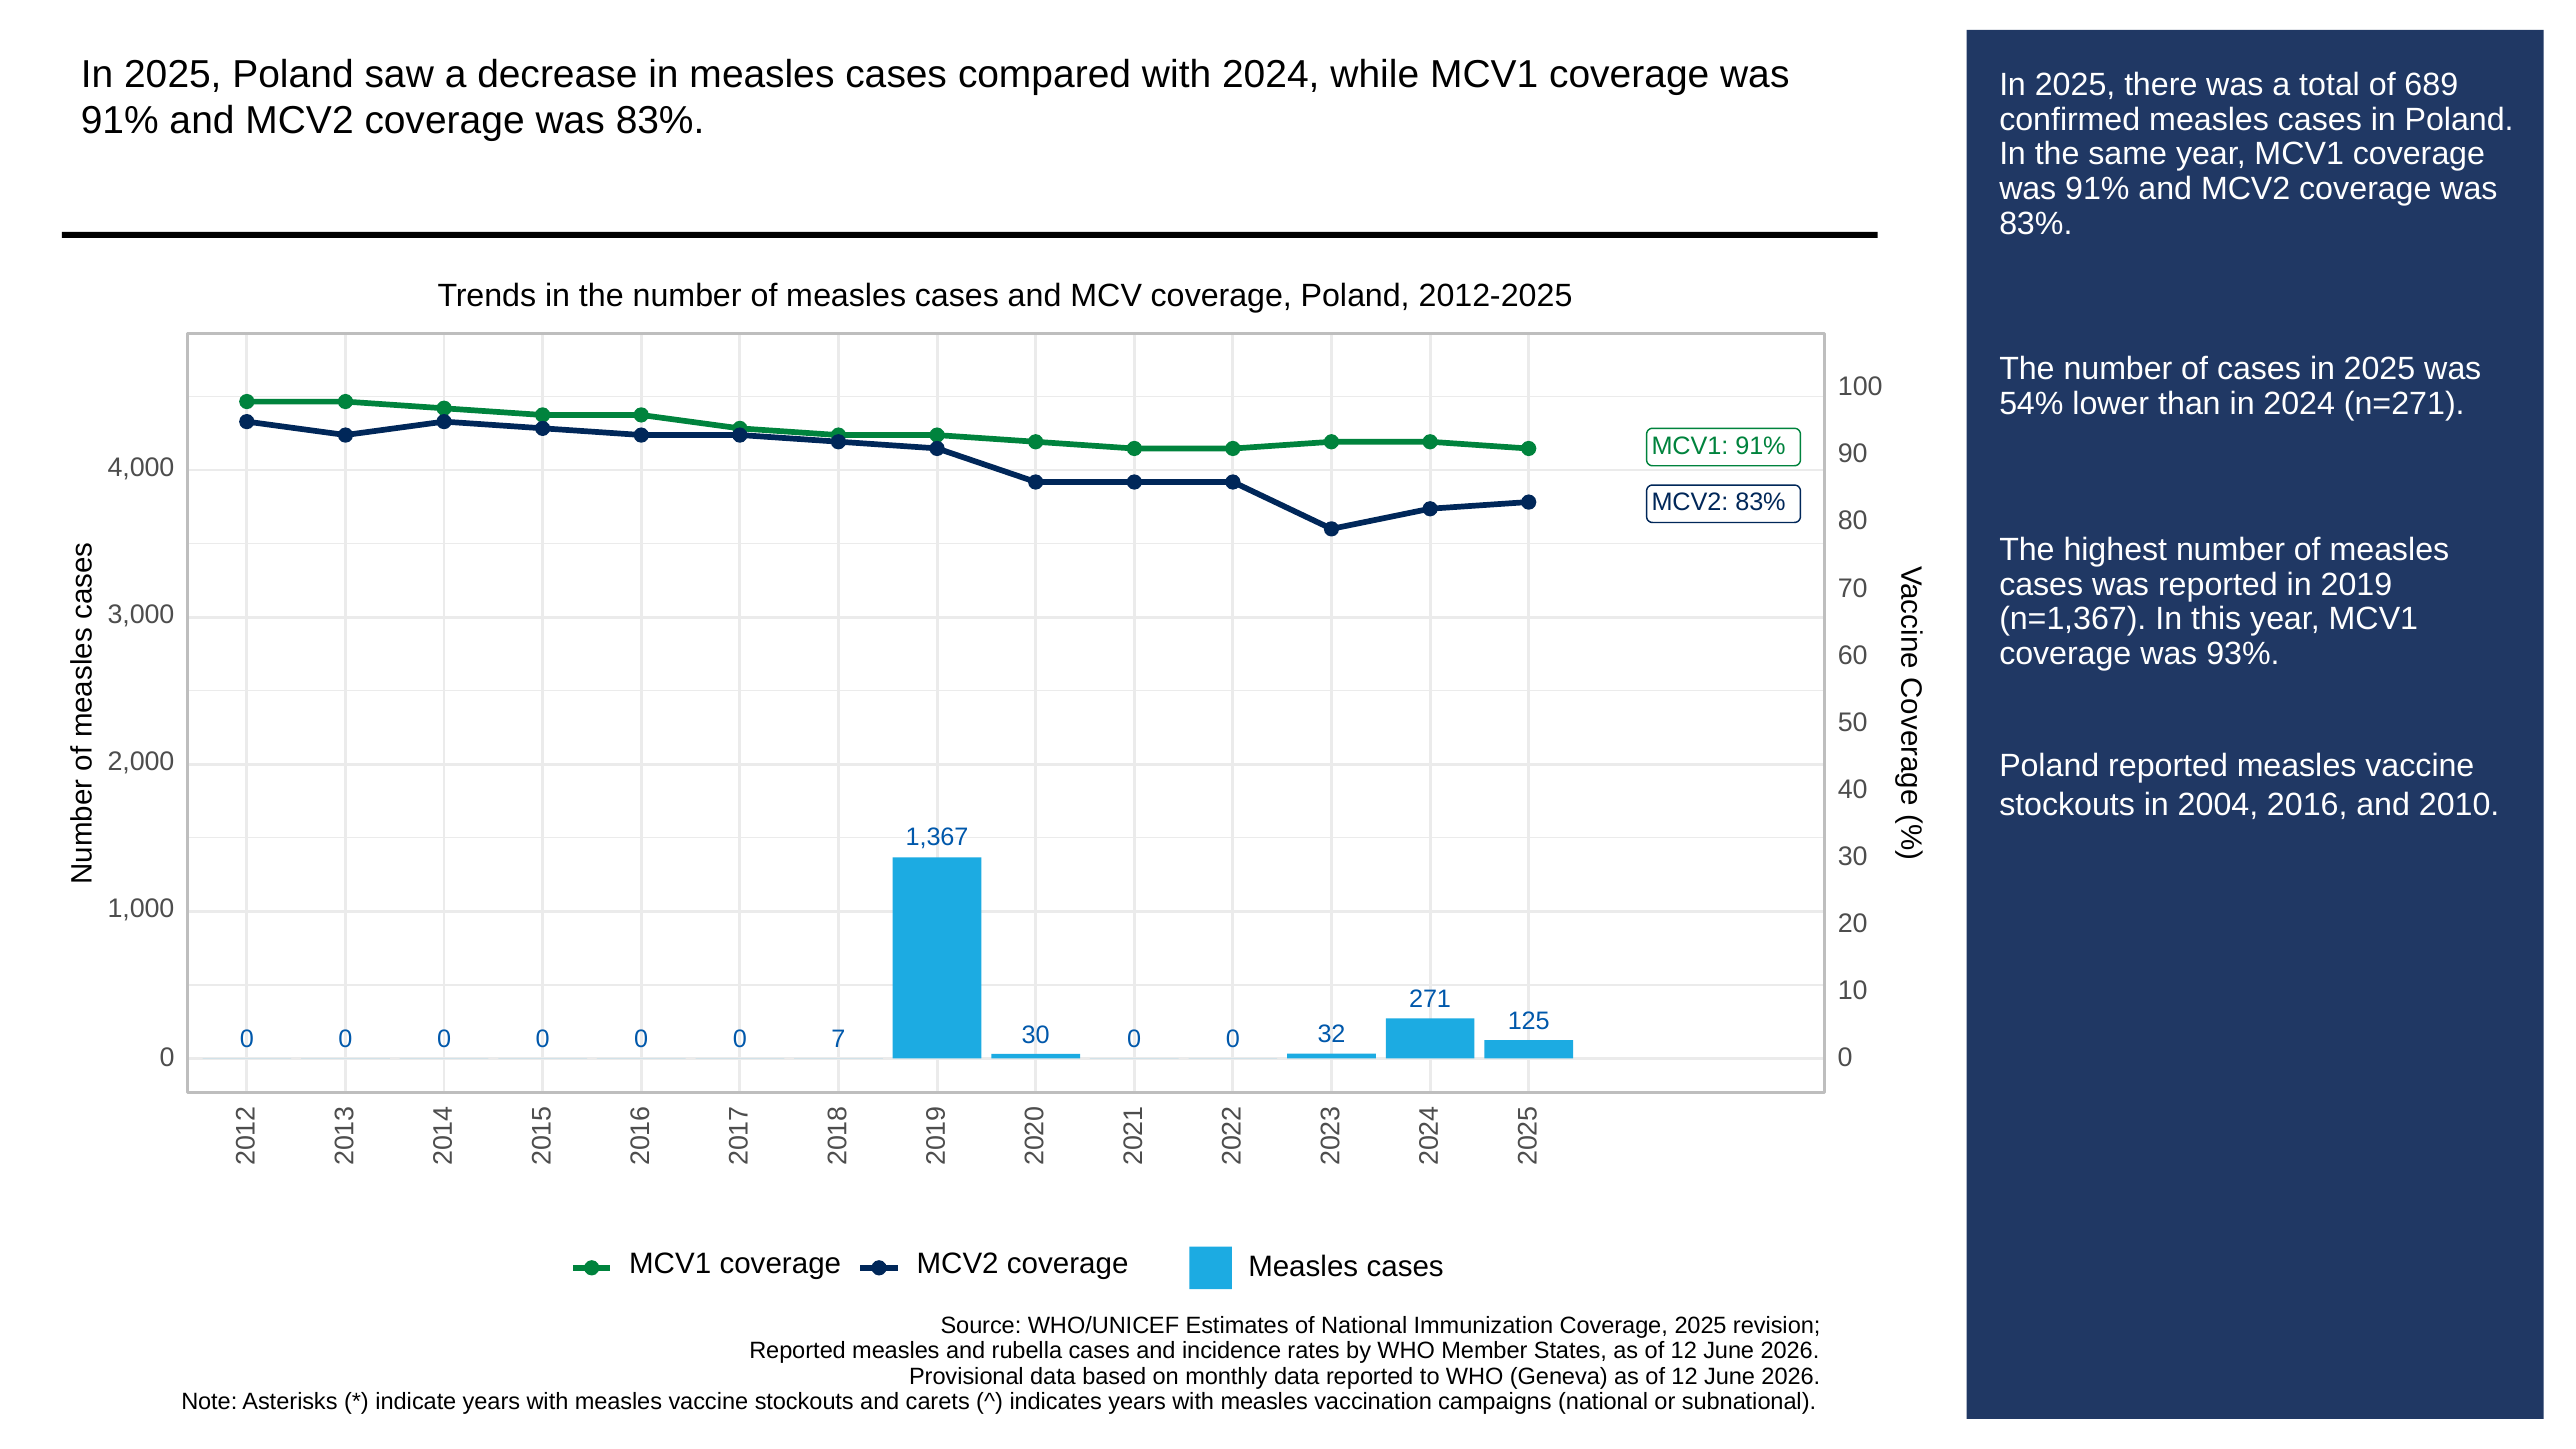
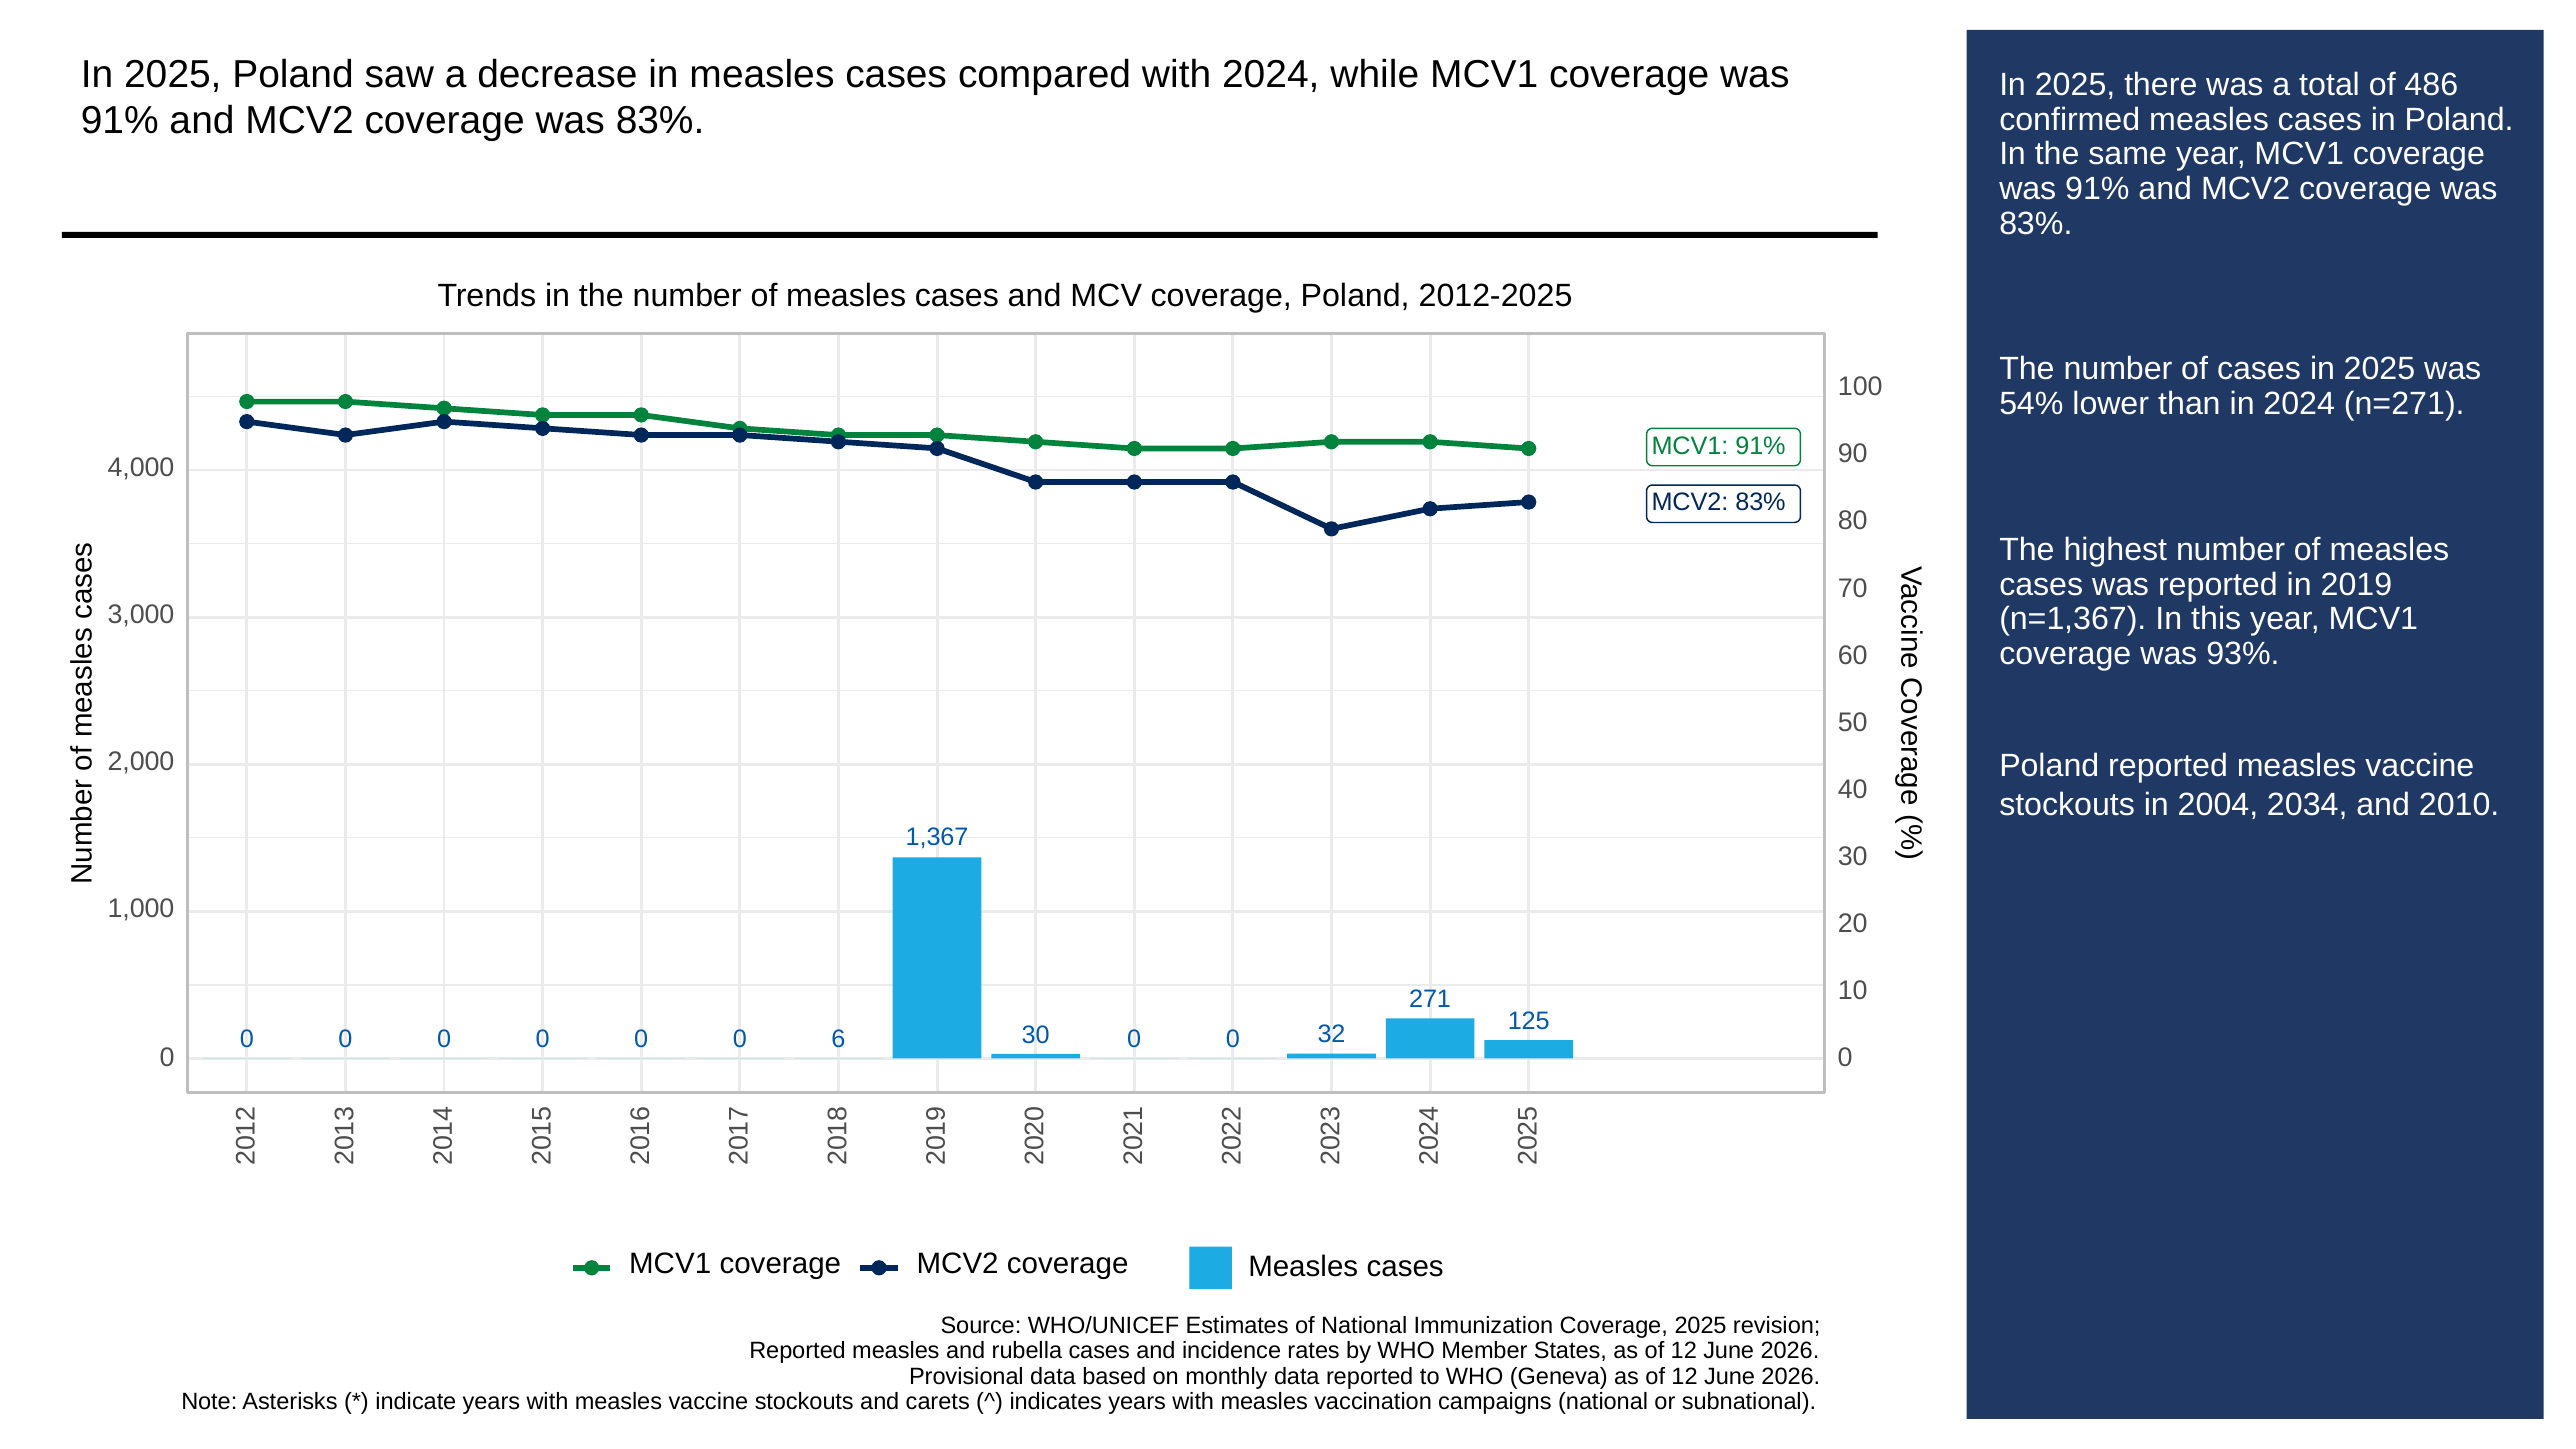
689: 689 -> 486 (2431, 85)
2016: 2016 -> 2034 (2307, 804)
0 7: 7 -> 6 (838, 1039)
